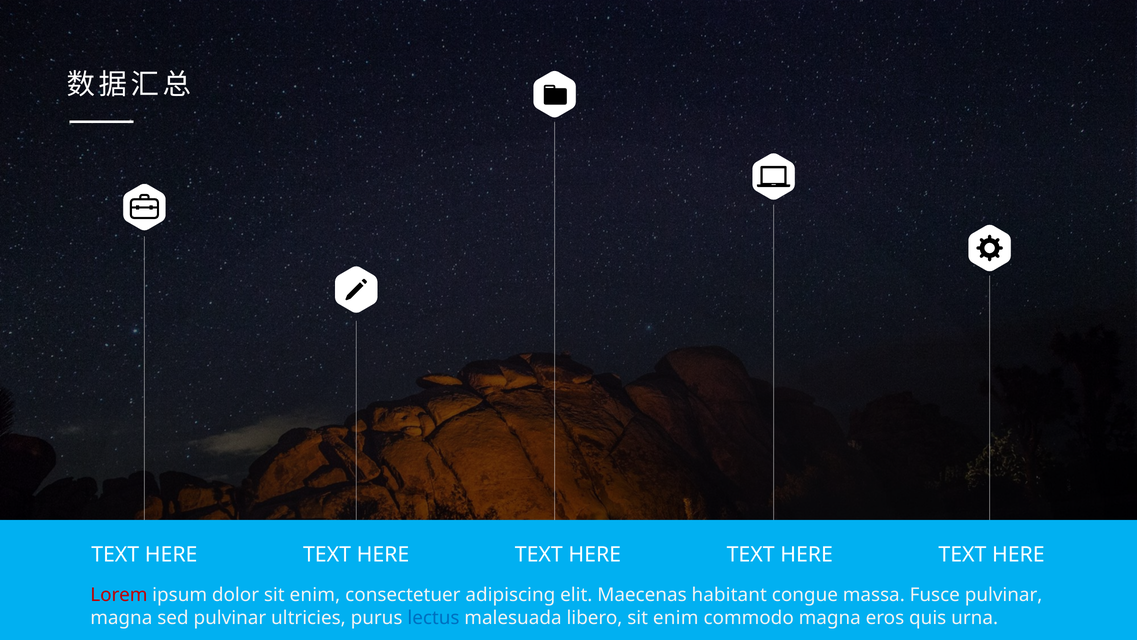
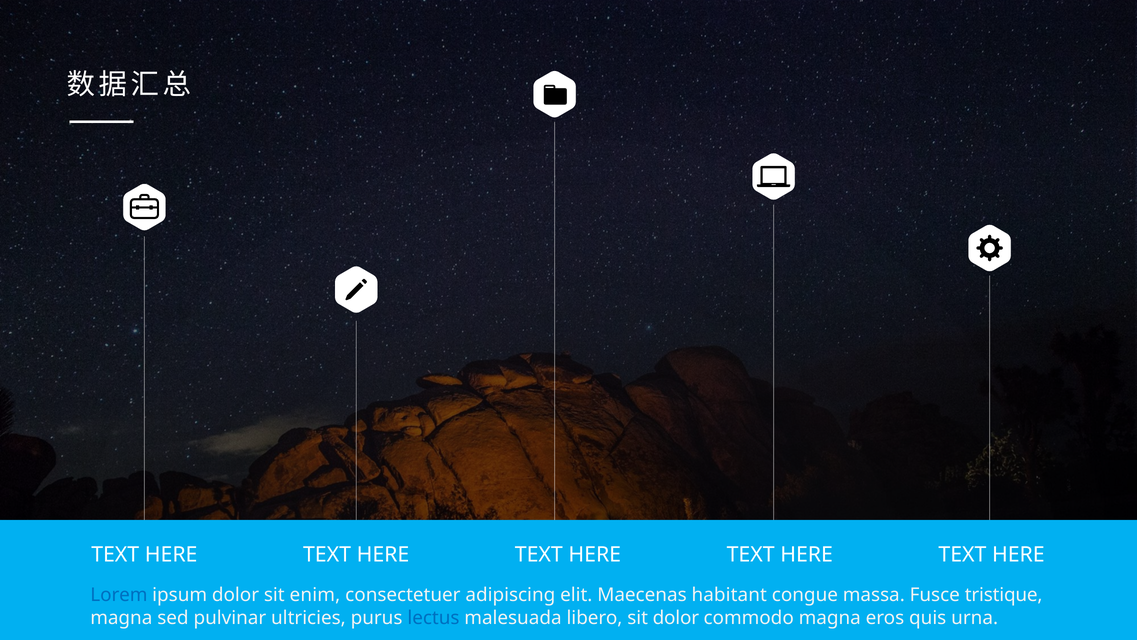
Lorem colour: red -> blue (119, 595)
Fusce pulvinar: pulvinar -> tristique (1004, 595)
libero sit enim: enim -> dolor (676, 617)
